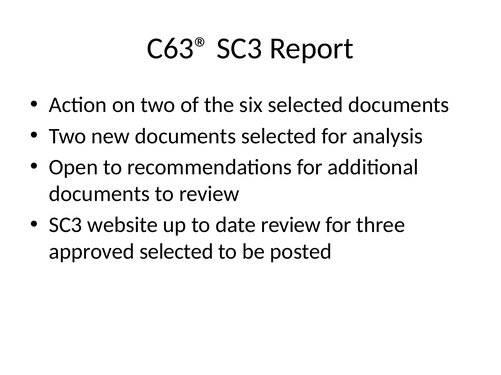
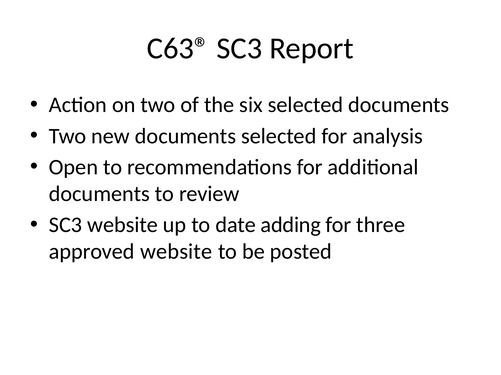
date review: review -> adding (291, 225)
approved selected: selected -> website (176, 252)
